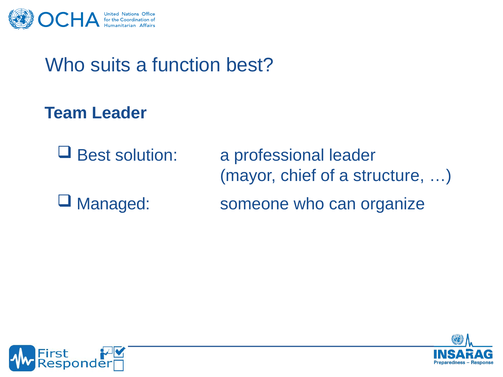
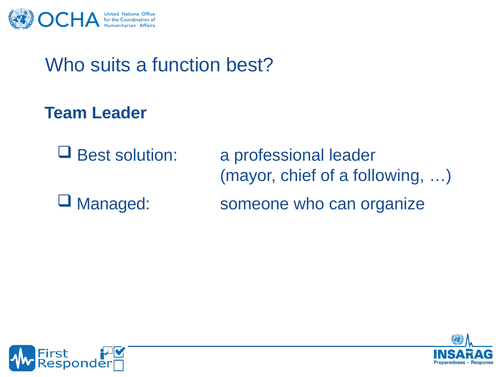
structure: structure -> following (389, 176)
